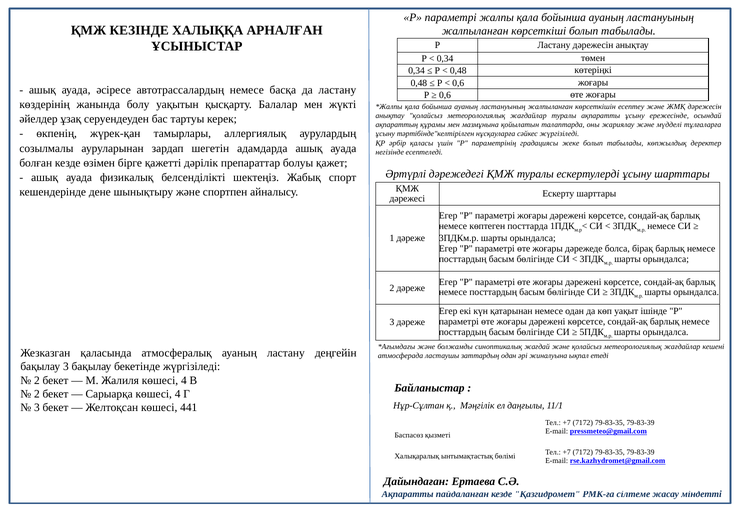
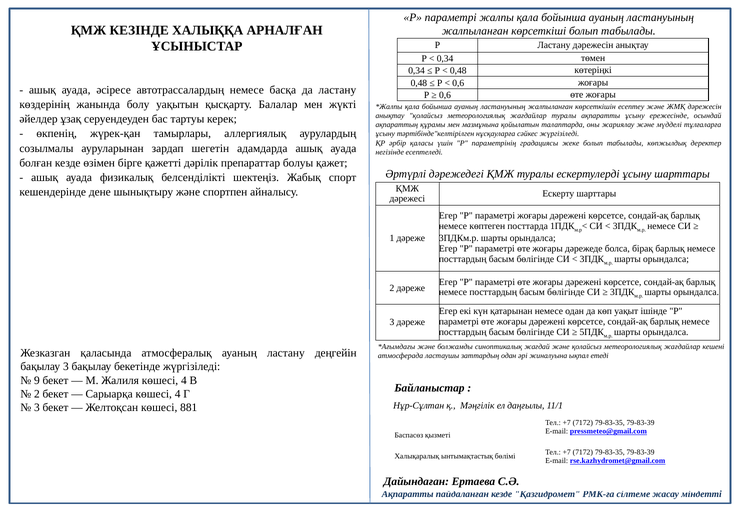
2: 2 -> 9 (37, 380)
441: 441 -> 881 (189, 408)
